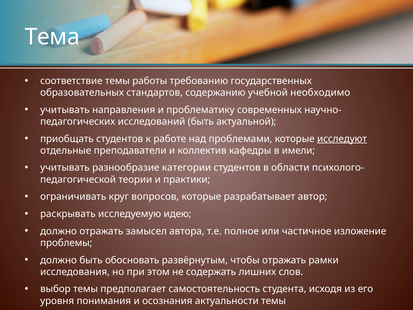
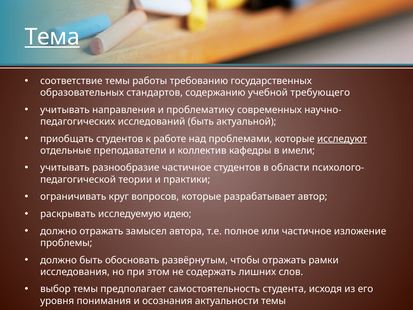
Тема underline: none -> present (52, 37)
необходимо: необходимо -> требующего (320, 93)
разнообразие категории: категории -> частичное (187, 168)
